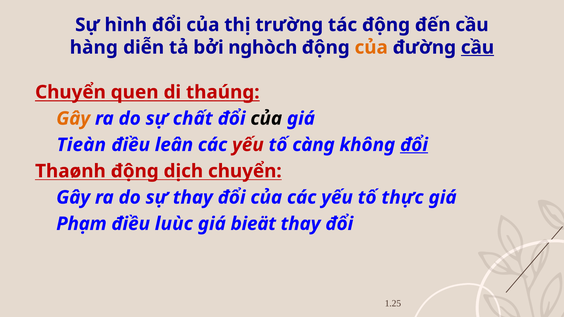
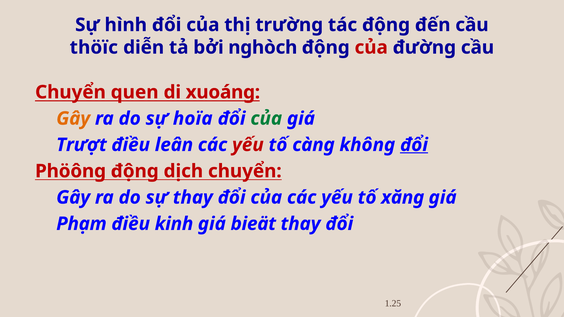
hàng: hàng -> thöïc (94, 47)
của colour: orange -> red (371, 47)
cầu underline: present -> none (477, 47)
thaúng: thaúng -> xuoáng (223, 92)
chất: chất -> hoïa (193, 119)
của colour: black -> green (266, 119)
Tieàn: Tieàn -> Trượt (81, 145)
Thaønh: Thaønh -> Phöông (71, 171)
thực: thực -> xăng (403, 198)
luùc: luùc -> kinh (174, 224)
